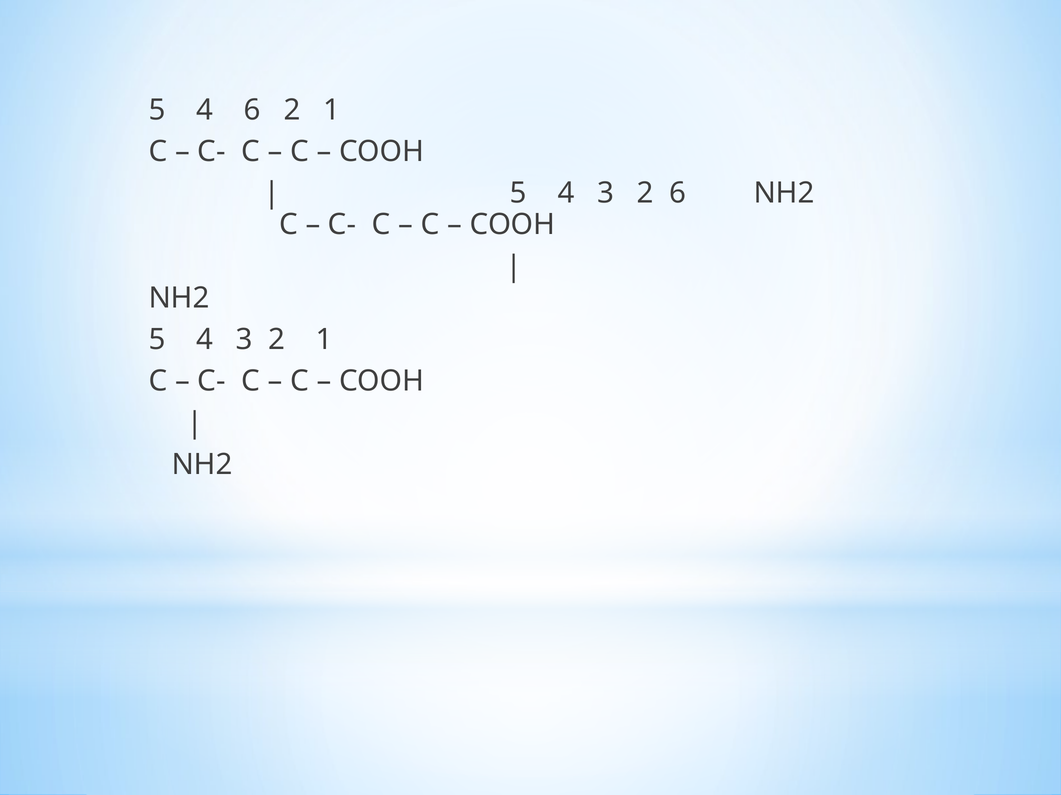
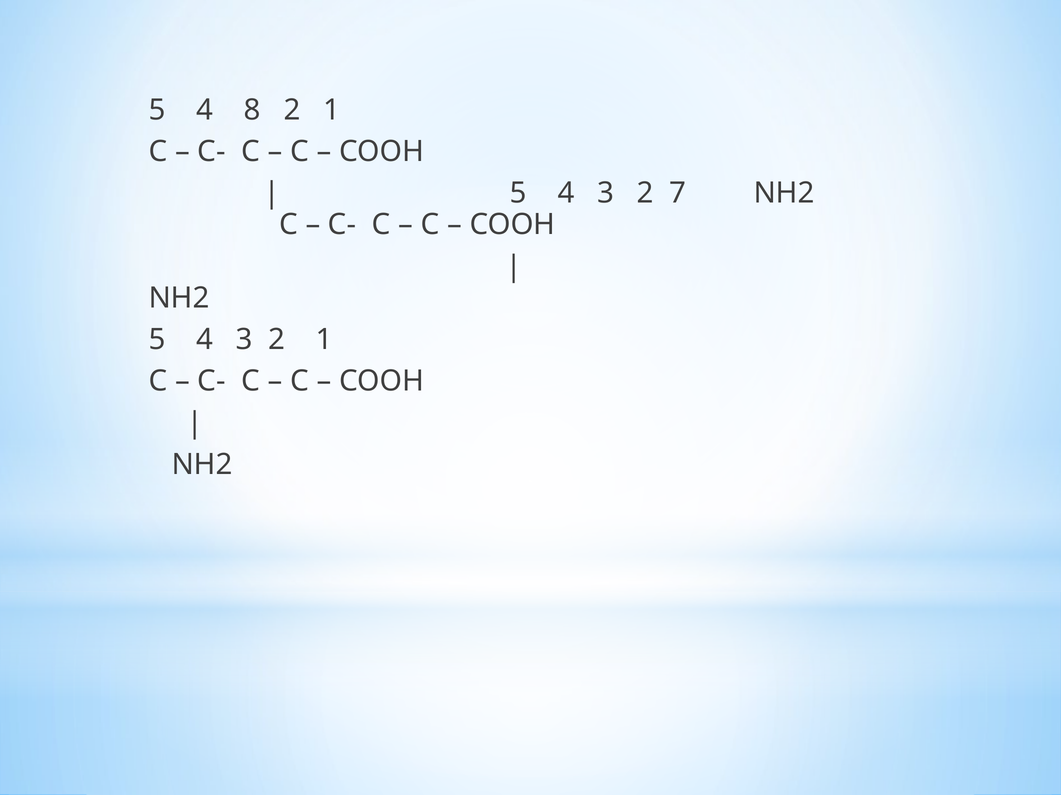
4 6: 6 -> 8 (252, 110)
2 6: 6 -> 7 (678, 193)
COОН: COОН -> COOH (512, 225)
